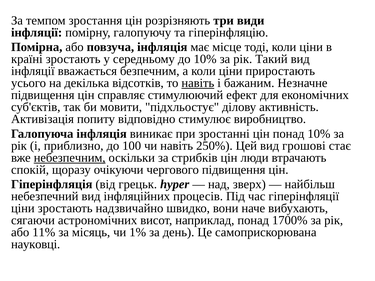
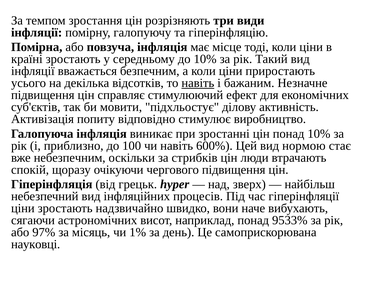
250%: 250% -> 600% (214, 146)
грошові: грошові -> нормою (304, 146)
небезпечним underline: present -> none (70, 158)
1700%: 1700% -> 9533% (290, 220)
11%: 11% -> 97% (44, 232)
